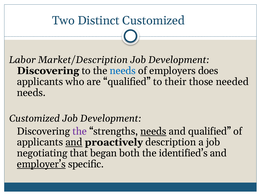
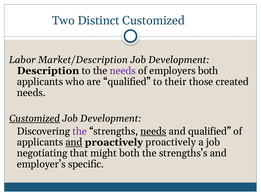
Discovering: Discovering -> Description (48, 71)
needs colour: blue -> purple (123, 71)
employers does: does -> both (208, 71)
needed: needed -> created (232, 82)
Customized underline: none -> present (35, 118)
proactively description: description -> proactively (171, 142)
began: began -> might (104, 153)
identified’s: identified’s -> strengths’s (183, 153)
employer’s underline: present -> none (41, 164)
